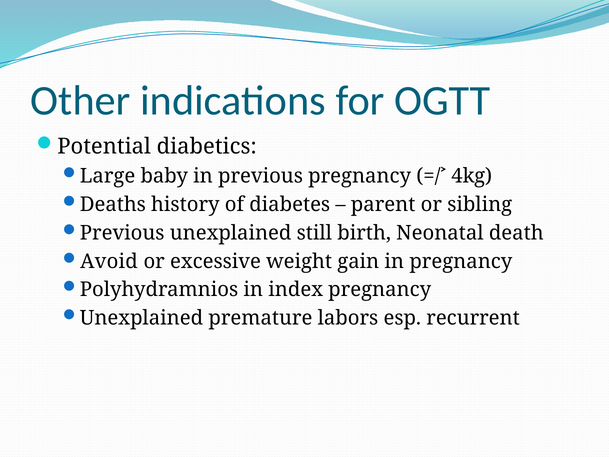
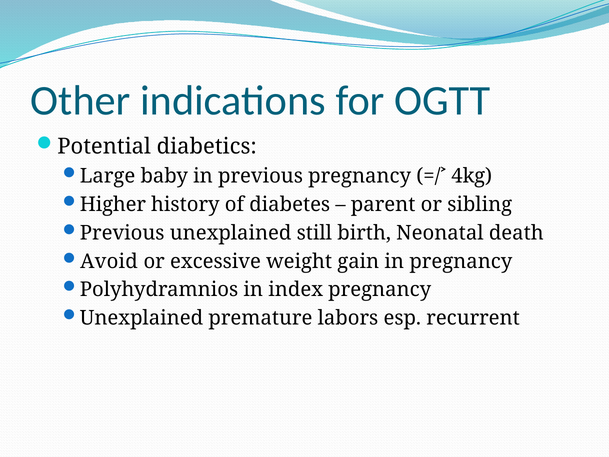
Deaths: Deaths -> Higher (113, 204)
